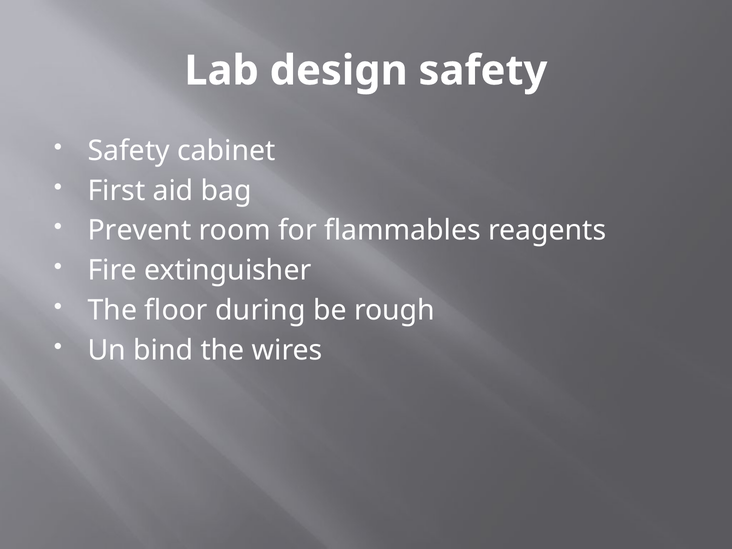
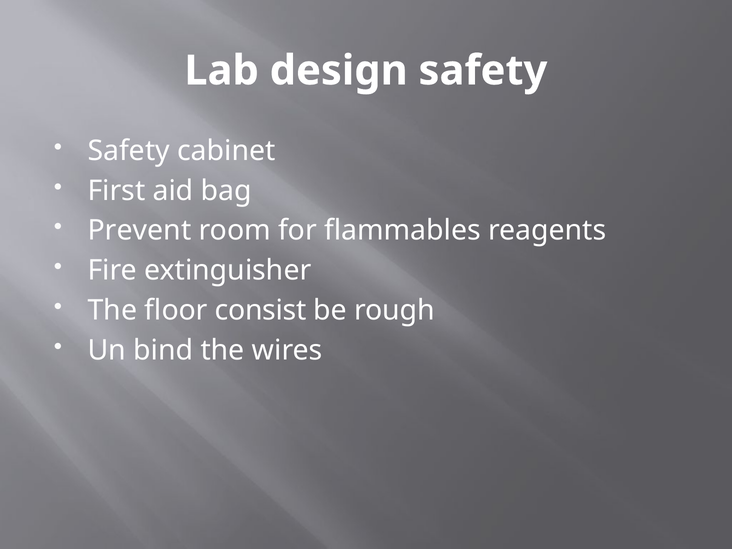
during: during -> consist (261, 310)
